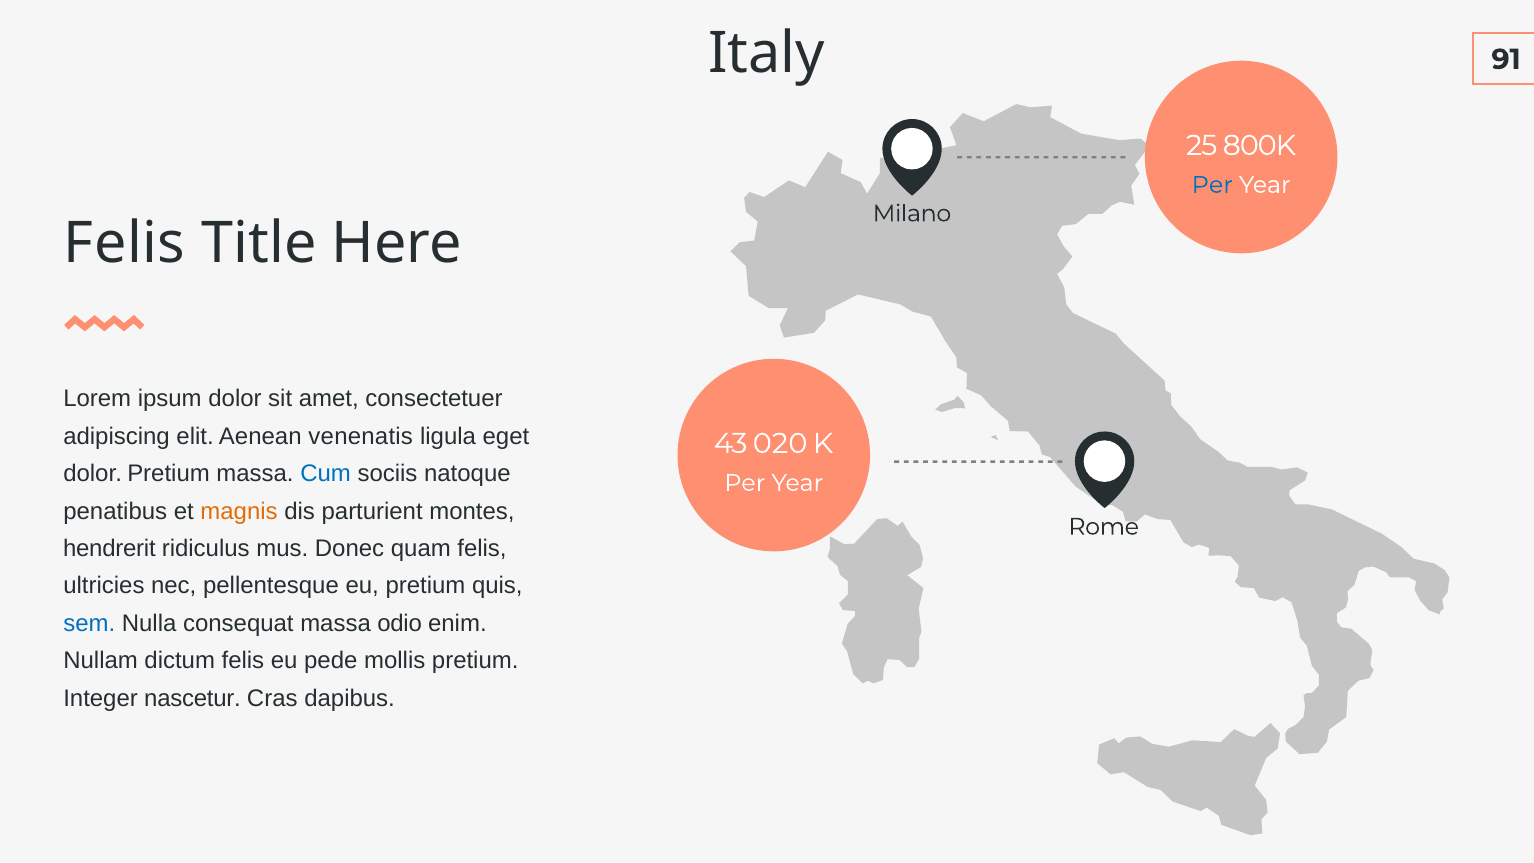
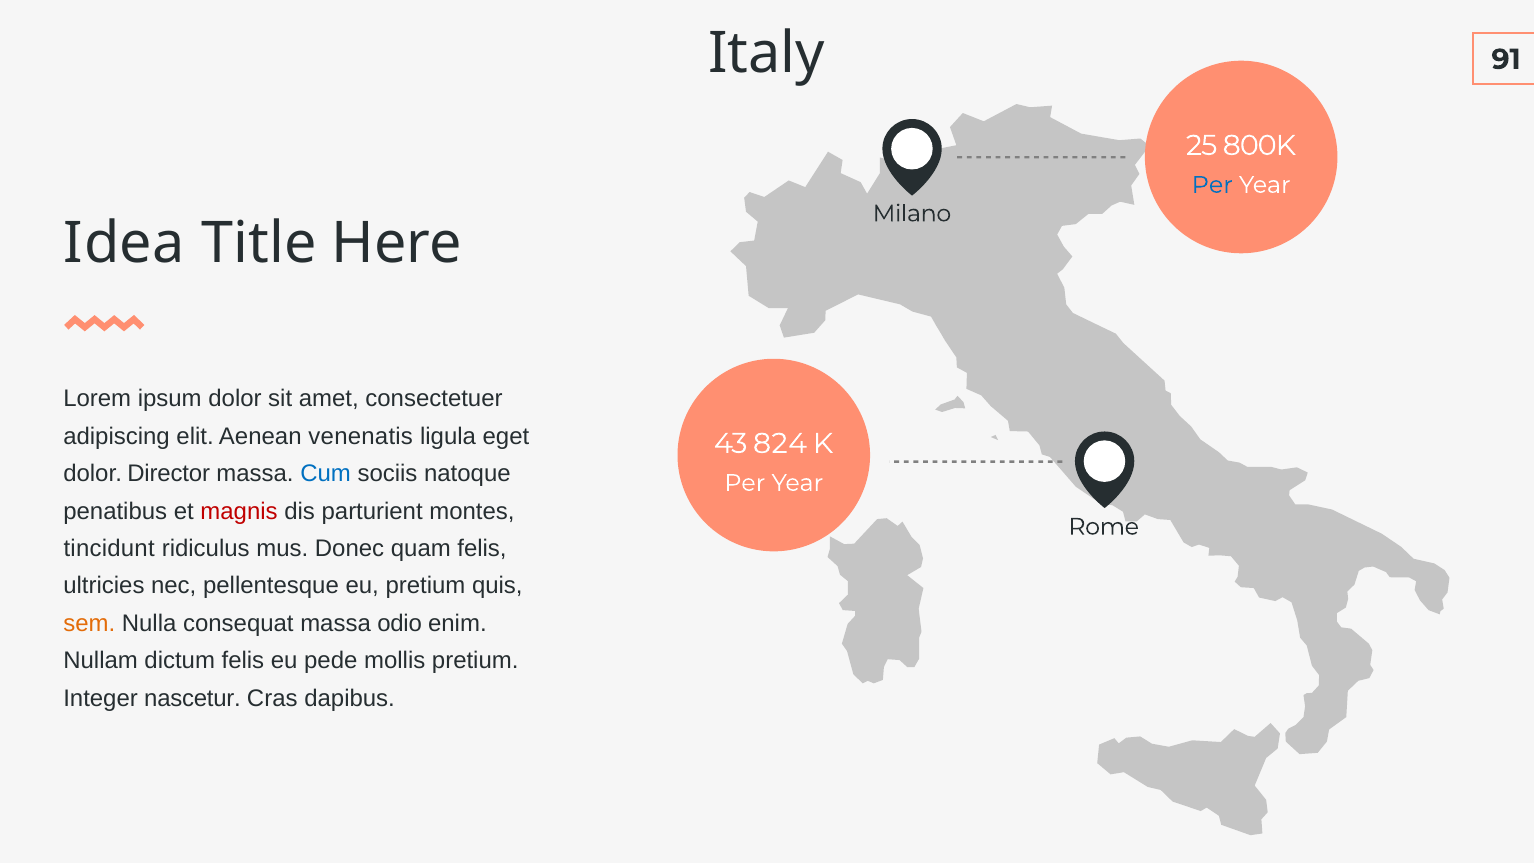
Felis: Felis -> Idea (125, 243)
020: 020 -> 824 (780, 443)
dolor Pretium: Pretium -> Director (169, 474)
magnis colour: orange -> red (239, 511)
hendrerit: hendrerit -> tincidunt (109, 549)
sem colour: blue -> orange (89, 623)
